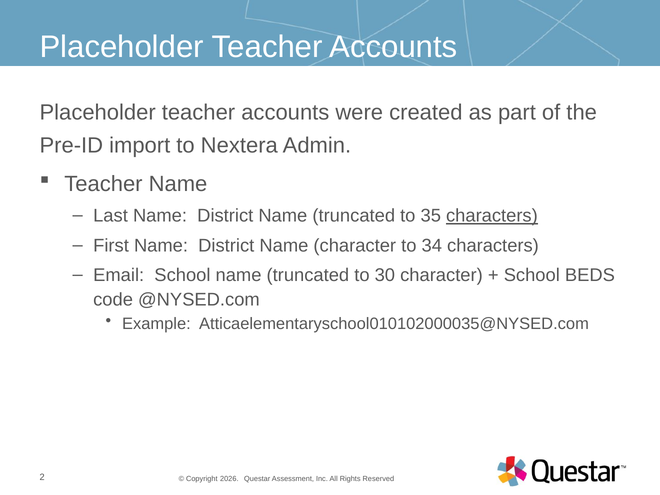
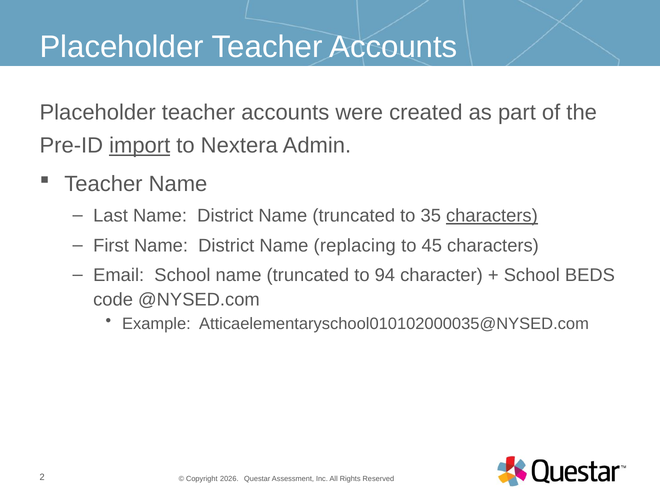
import underline: none -> present (140, 146)
Name character: character -> replacing (355, 246)
34: 34 -> 45 (432, 246)
30: 30 -> 94 (385, 275)
